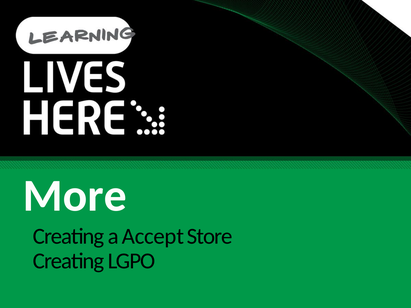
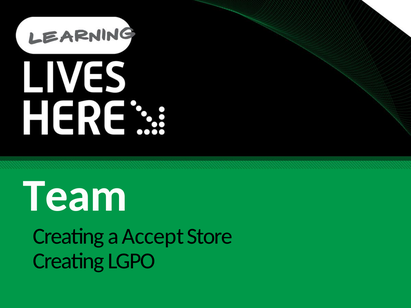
More: More -> Team (75, 196)
